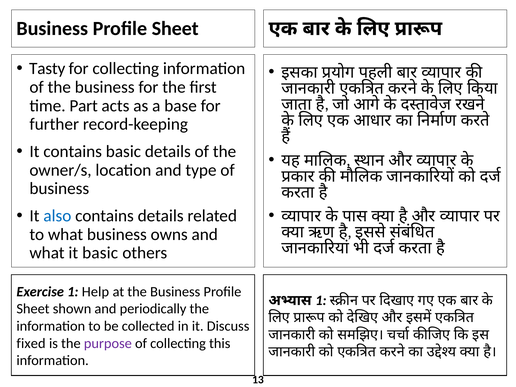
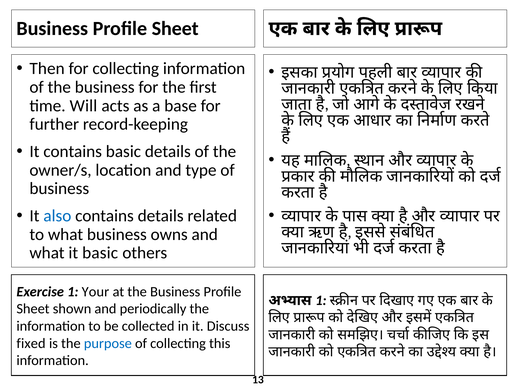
Tasty: Tasty -> Then (47, 69)
Part: Part -> Will (83, 106)
Help: Help -> Your (95, 292)
purpose colour: purple -> blue (108, 343)
